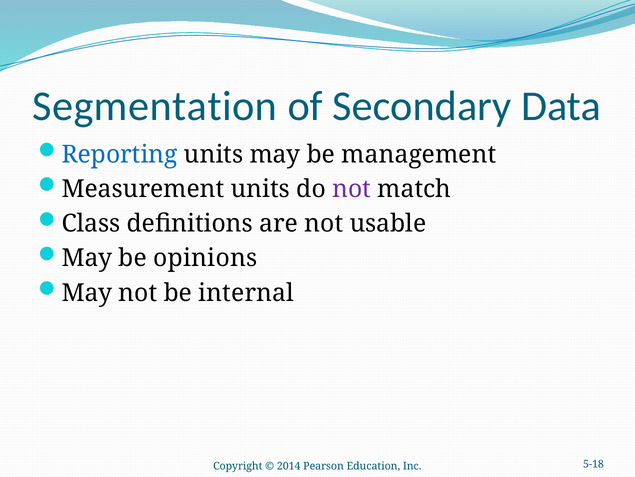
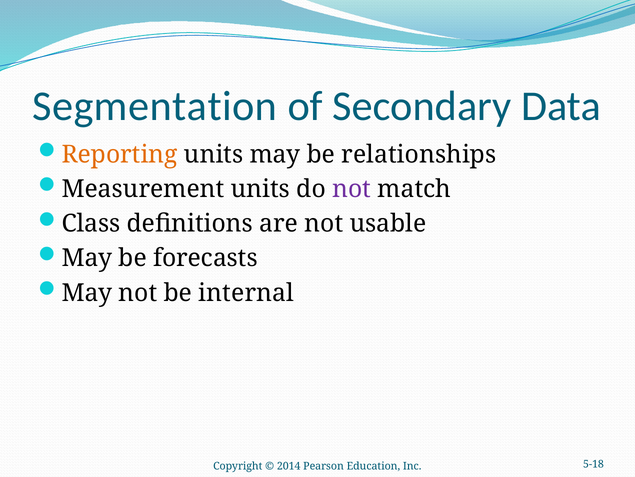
Reporting colour: blue -> orange (120, 154)
management: management -> relationships (419, 154)
opinions: opinions -> forecasts (205, 258)
